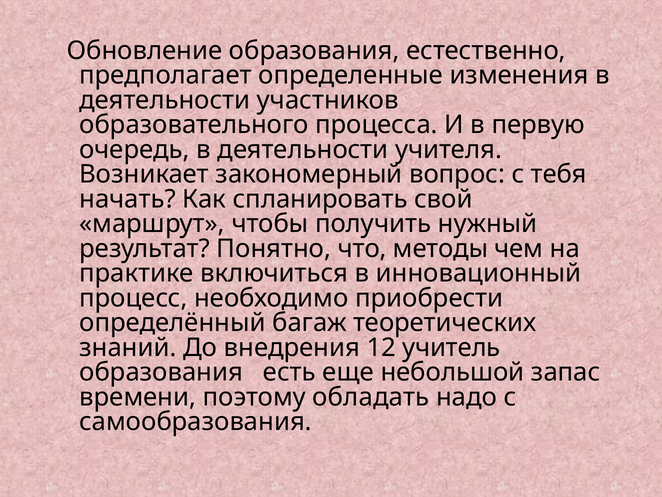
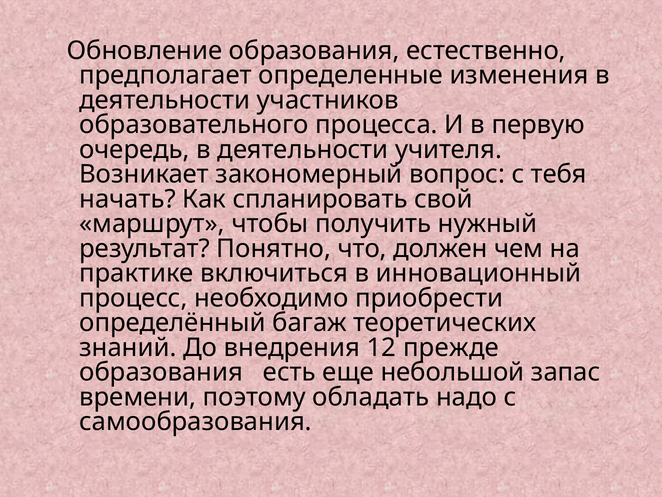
методы: методы -> должен (441, 248)
учитель: учитель -> прежде (451, 347)
